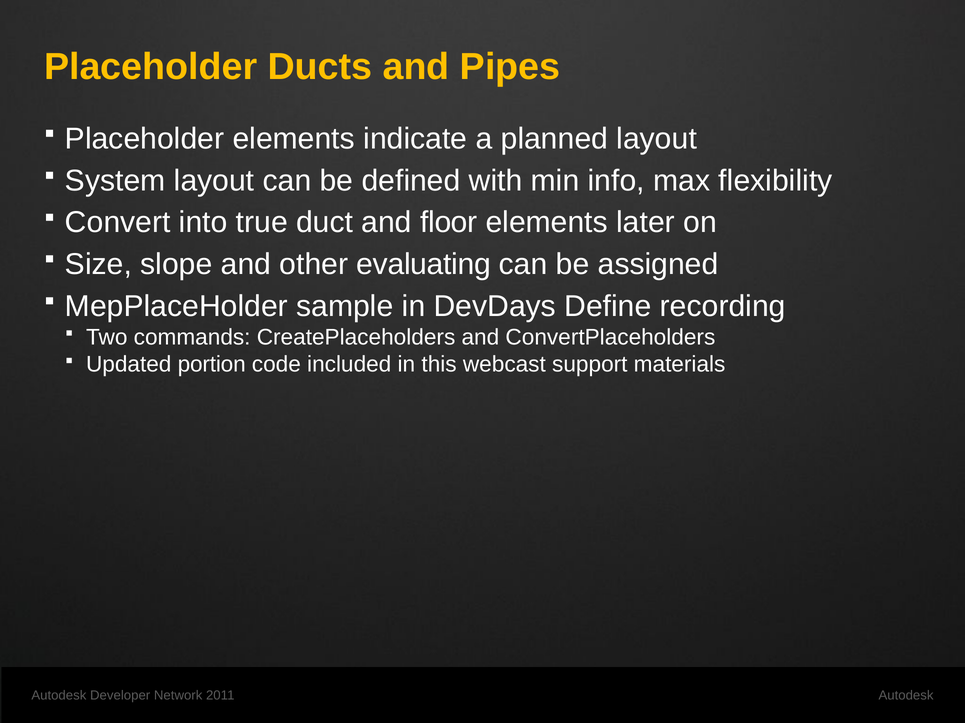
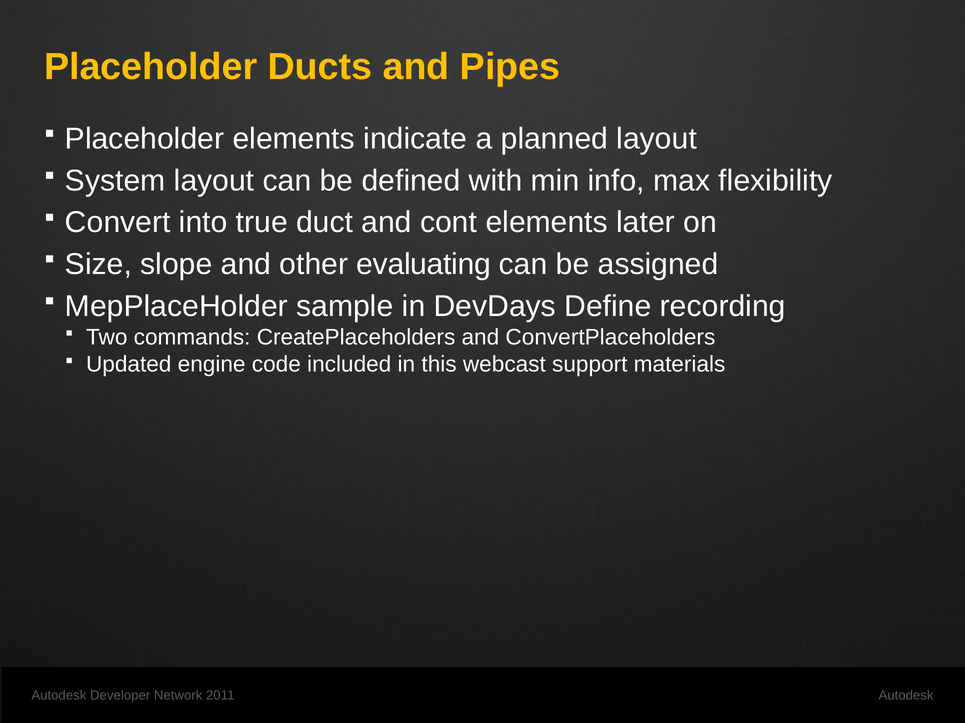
floor: floor -> cont (449, 223)
portion: portion -> engine (212, 365)
